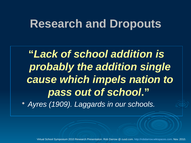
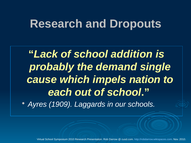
the addition: addition -> demand (116, 67)
pass: pass -> each (60, 92)
